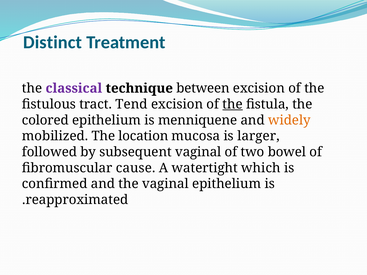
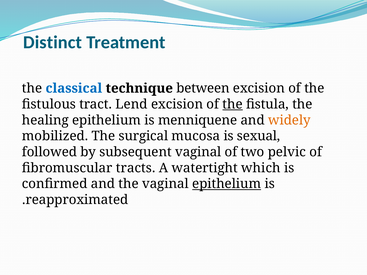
classical colour: purple -> blue (74, 88)
Tend: Tend -> Lend (131, 104)
colored: colored -> healing (45, 120)
location: location -> surgical (143, 136)
larger: larger -> sexual (259, 136)
bowel: bowel -> pelvic (287, 152)
cause: cause -> tracts (136, 168)
epithelium underline: none -> present (227, 184)
